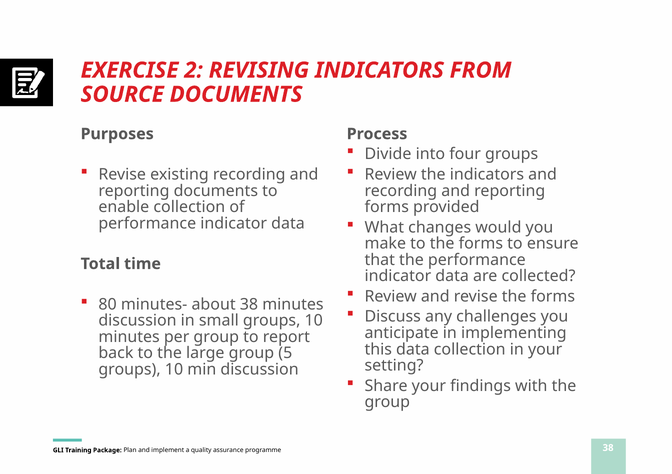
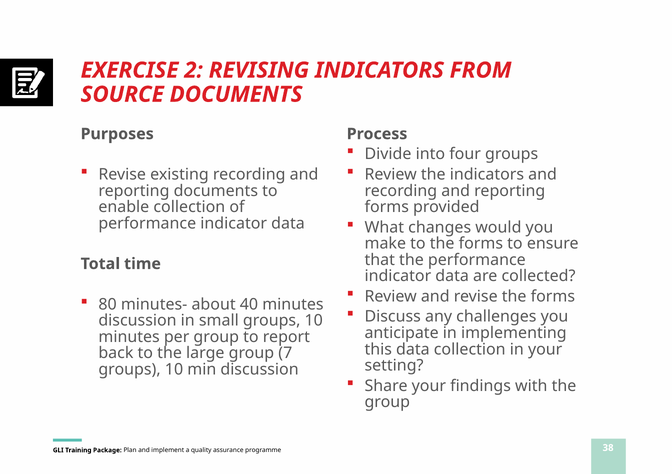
about 38: 38 -> 40 (249, 305)
5: 5 -> 7 (285, 353)
